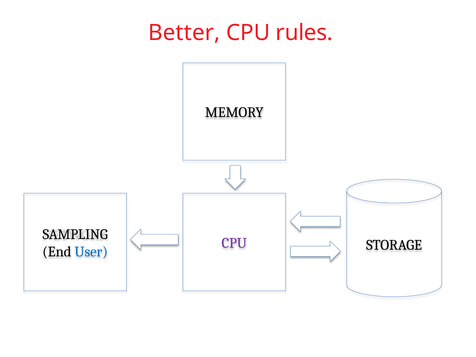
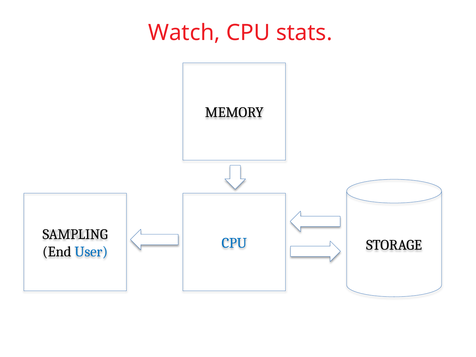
Better: Better -> Watch (184, 33)
rules: rules -> stats (304, 33)
CPU colour: purple -> blue (234, 243)
